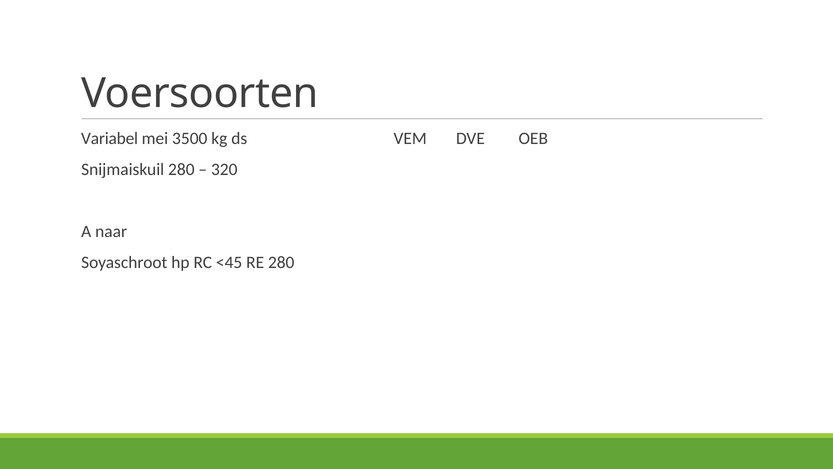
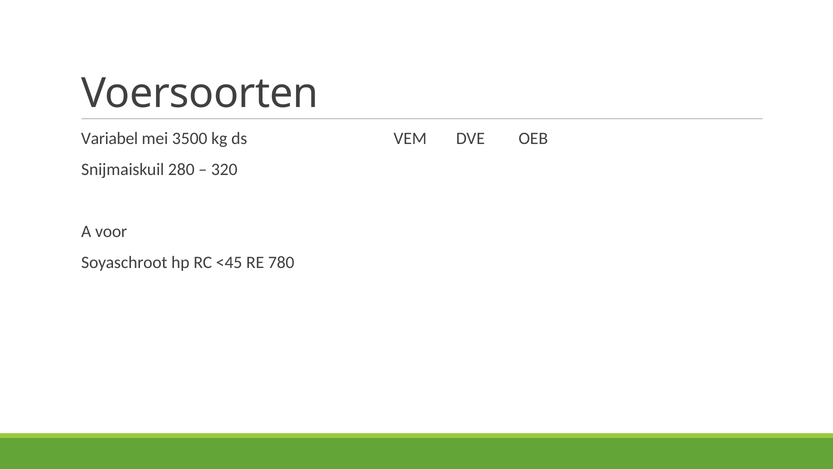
naar: naar -> voor (111, 231)
RE 280: 280 -> 780 (281, 262)
